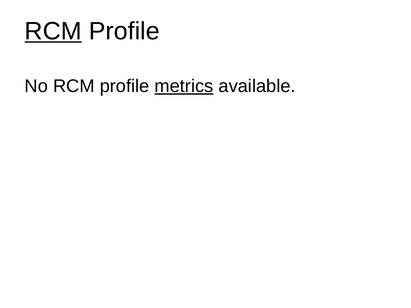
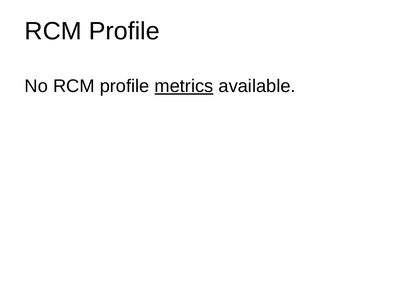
RCM underline: present -> none (53, 31)
